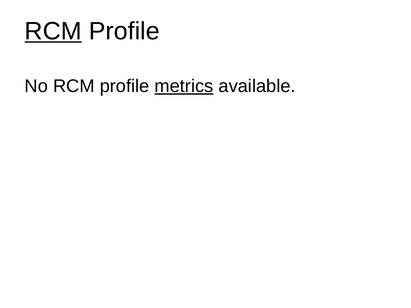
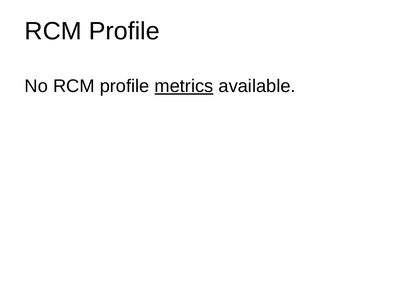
RCM underline: present -> none (53, 31)
